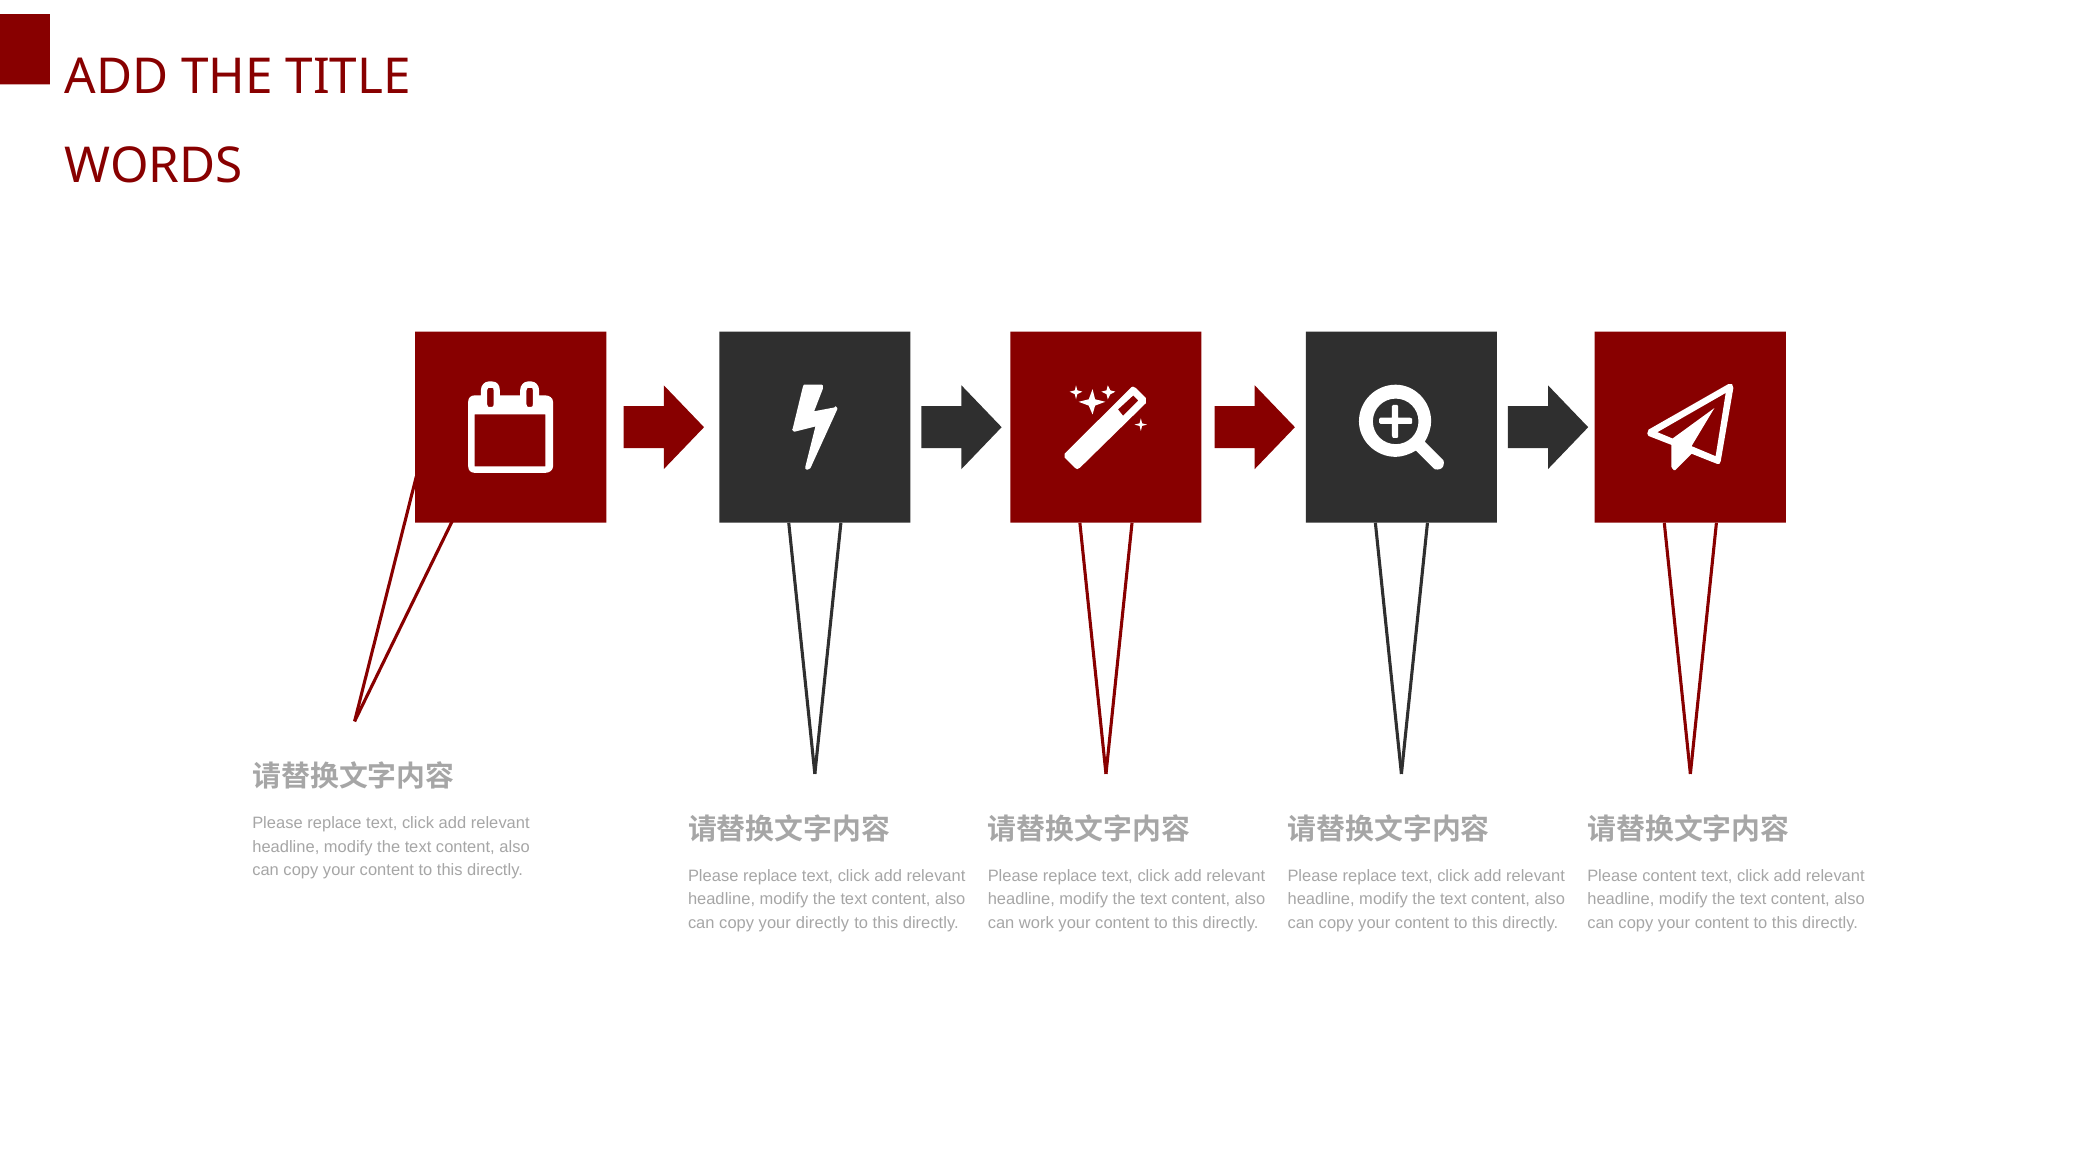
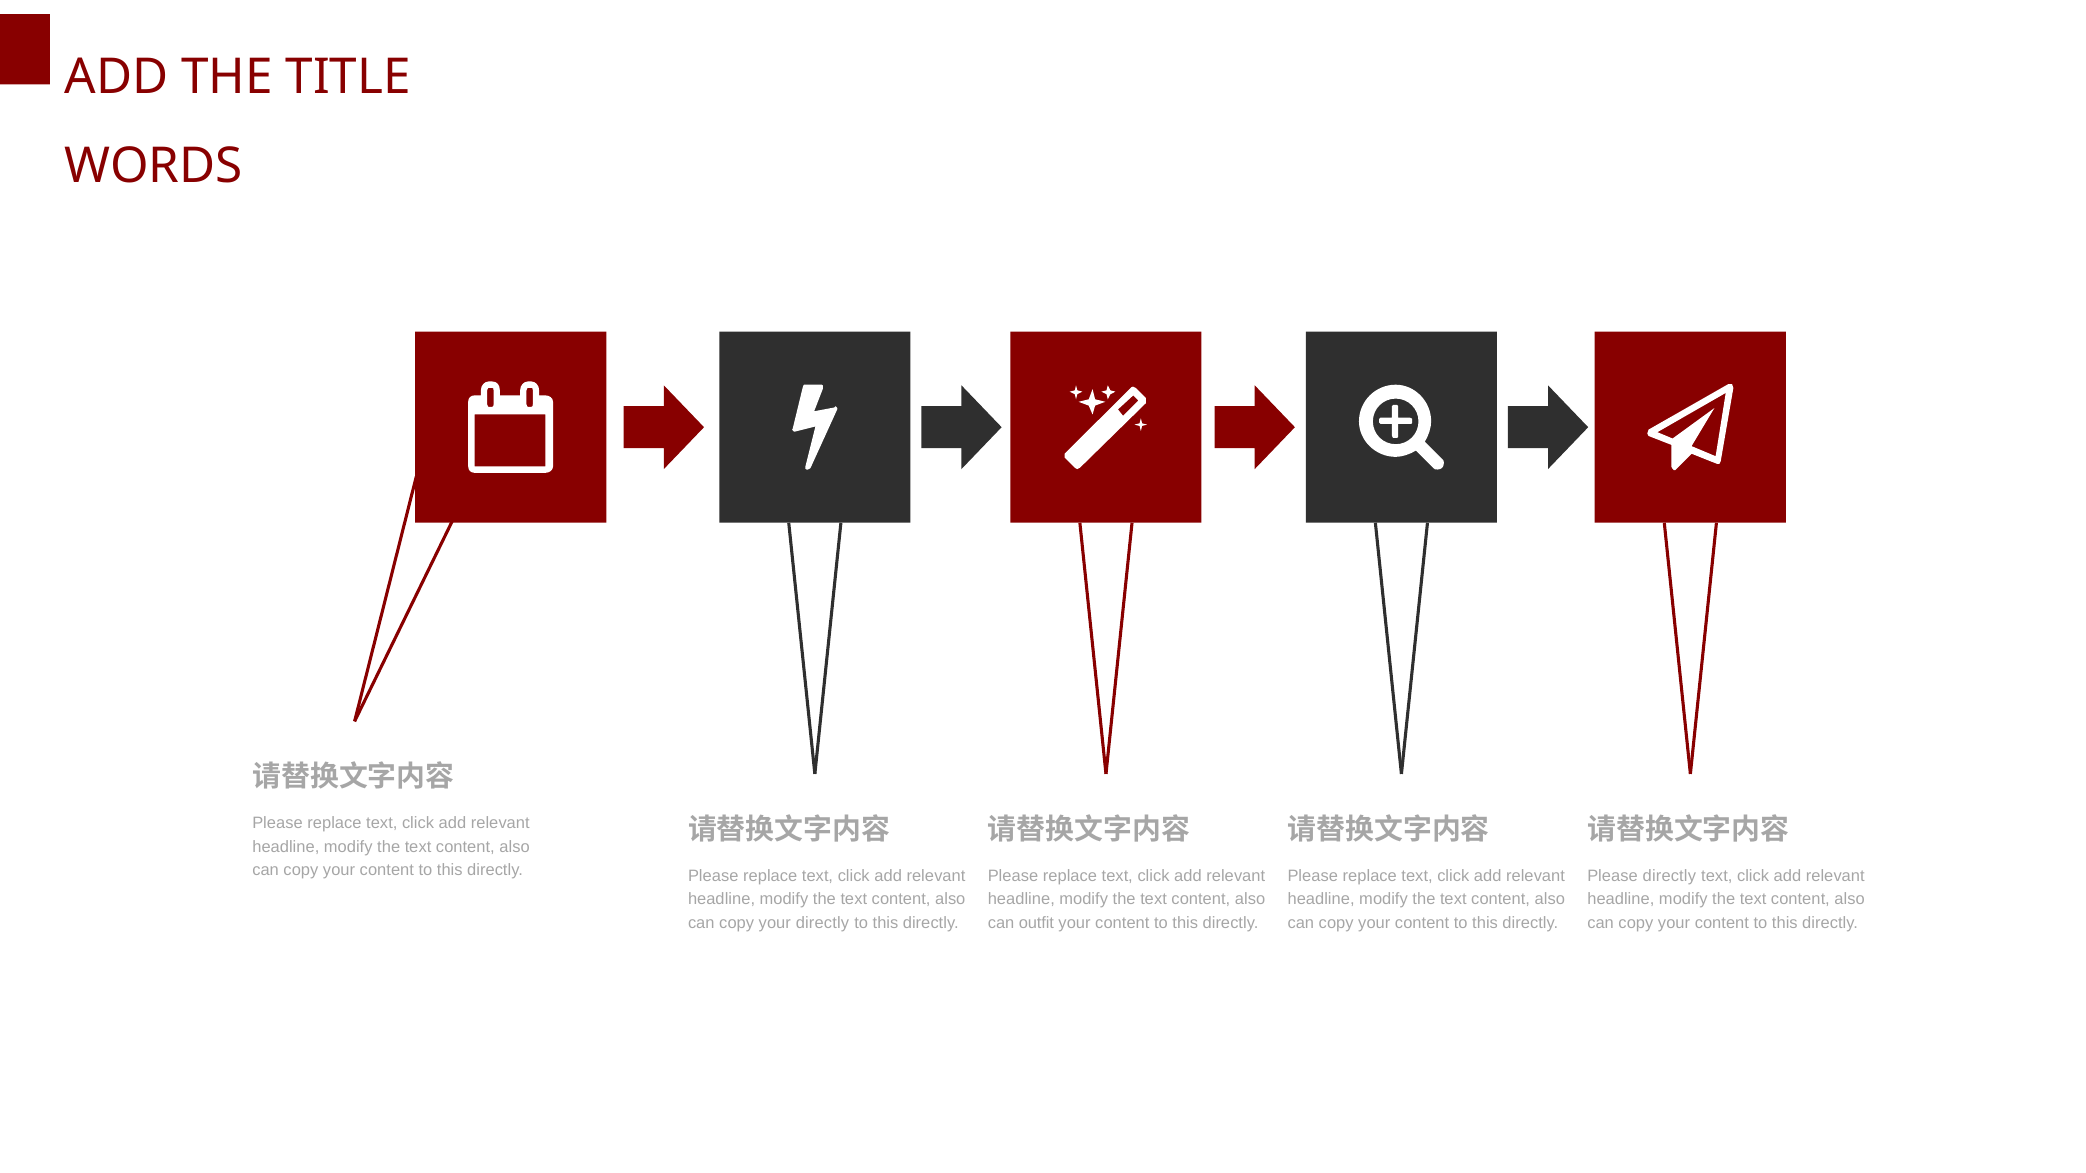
Please content: content -> directly (1669, 876)
work: work -> outfit (1036, 923)
